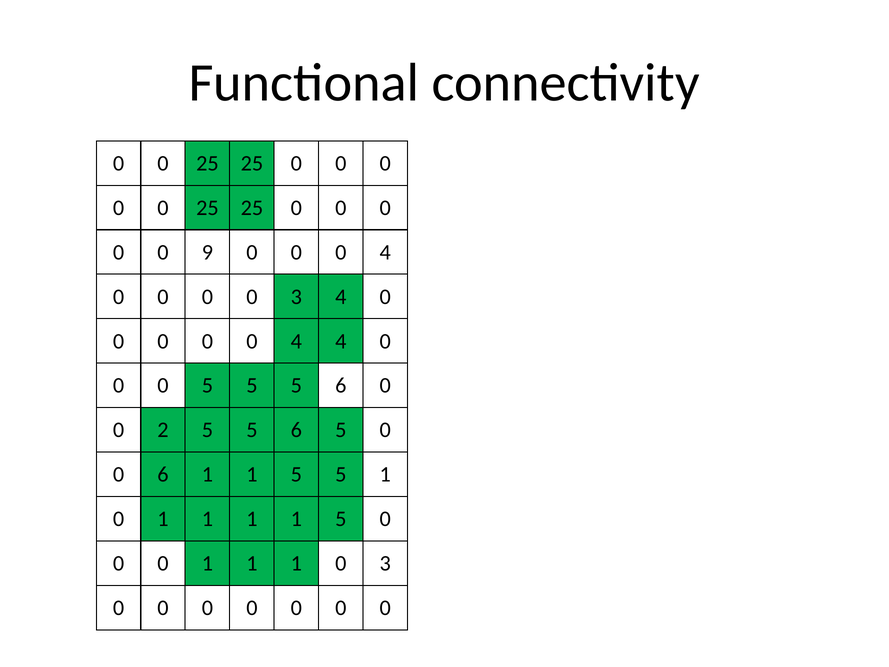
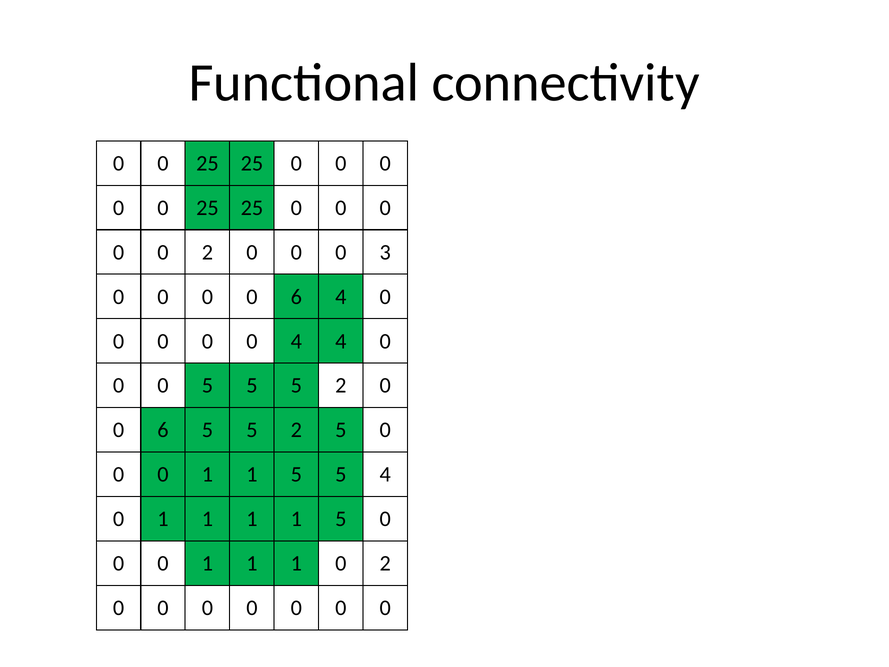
0 0 9: 9 -> 2 (207, 252)
4: 4 -> 3 (385, 252)
0 0 0 3: 3 -> 6 (296, 297)
5 5 5 6: 6 -> 2 (341, 386)
2: 2 -> 6 (163, 430)
6: 6 -> 2 (296, 430)
6: 6 -> 0 (163, 474)
5 1: 1 -> 4 (385, 474)
1 0 3: 3 -> 2 (385, 563)
